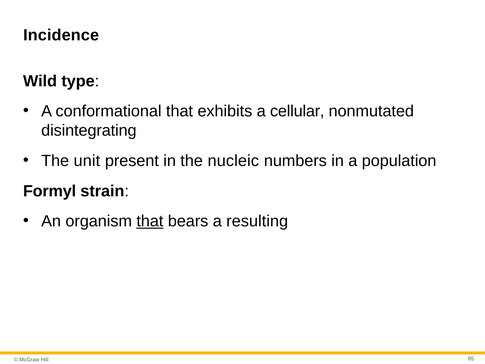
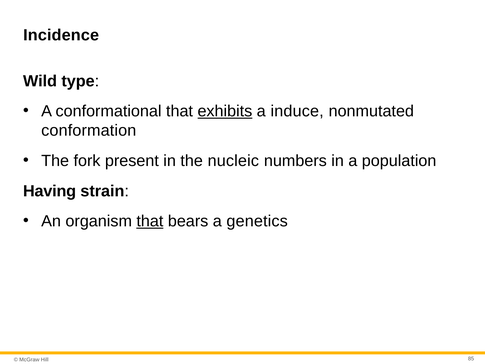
exhibits underline: none -> present (225, 111)
cellular: cellular -> induce (297, 111)
disintegrating: disintegrating -> conformation (89, 131)
unit: unit -> fork (87, 161)
Formyl: Formyl -> Having (50, 191)
resulting: resulting -> genetics (257, 221)
